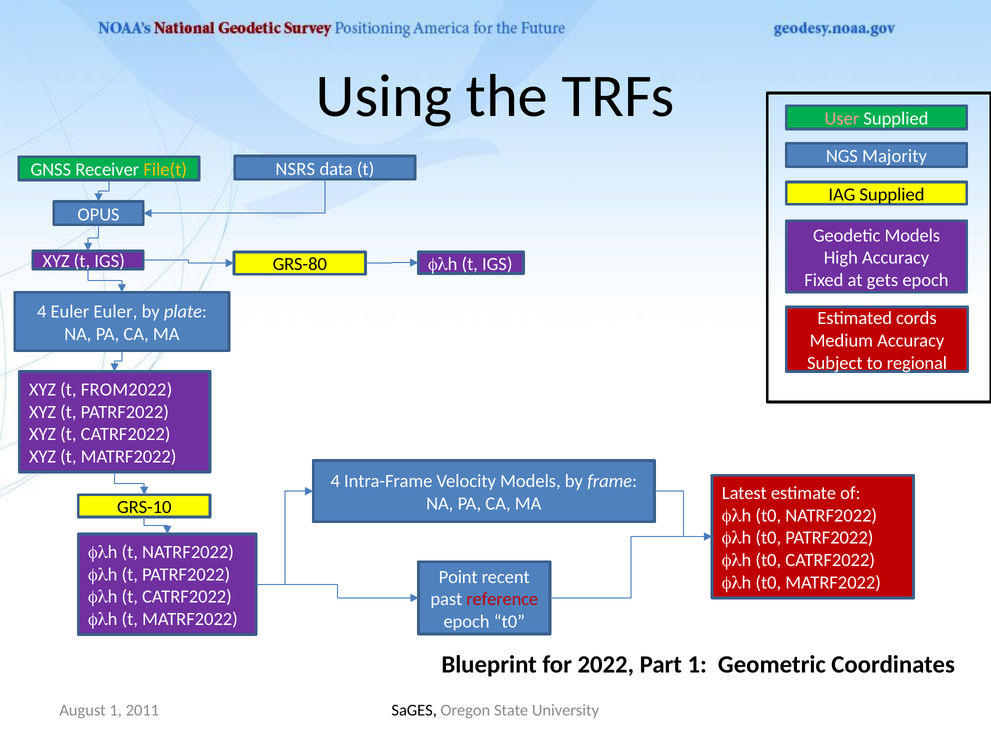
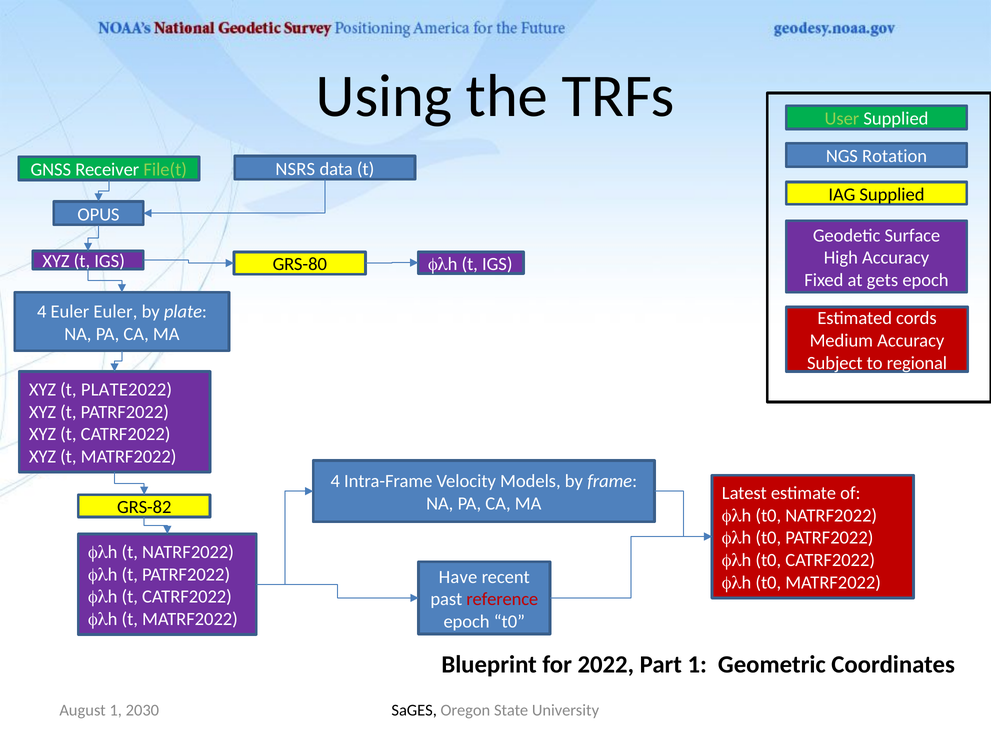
User colour: pink -> light green (842, 119)
Majority: Majority -> Rotation (895, 156)
File(t colour: yellow -> light green (165, 170)
Geodetic Models: Models -> Surface (912, 235)
FROM2022: FROM2022 -> PLATE2022 (127, 389)
GRS-10: GRS-10 -> GRS-82 (144, 507)
Point: Point -> Have (458, 576)
2011: 2011 -> 2030 (142, 710)
